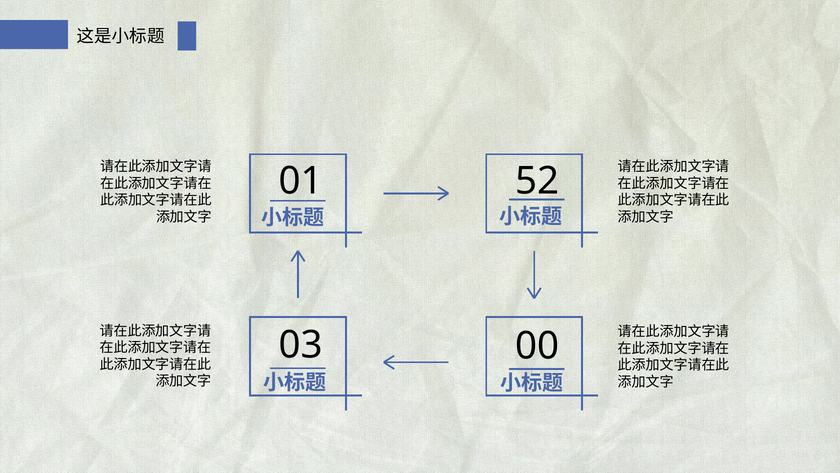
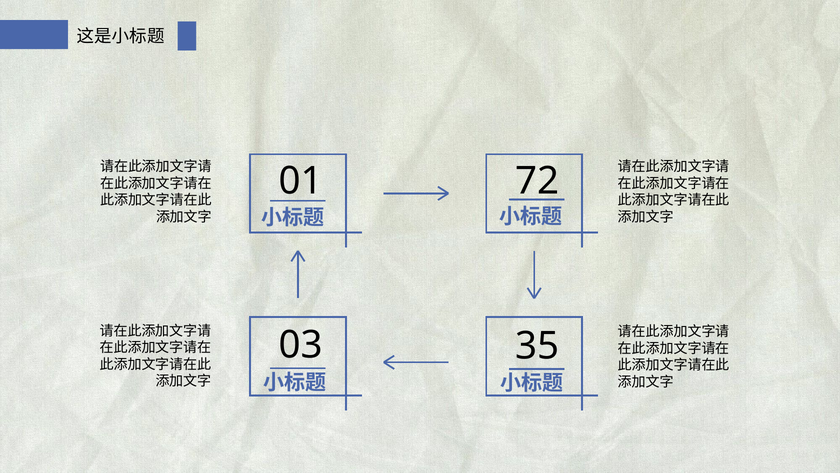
52: 52 -> 72 (537, 181)
00: 00 -> 35 (537, 346)
